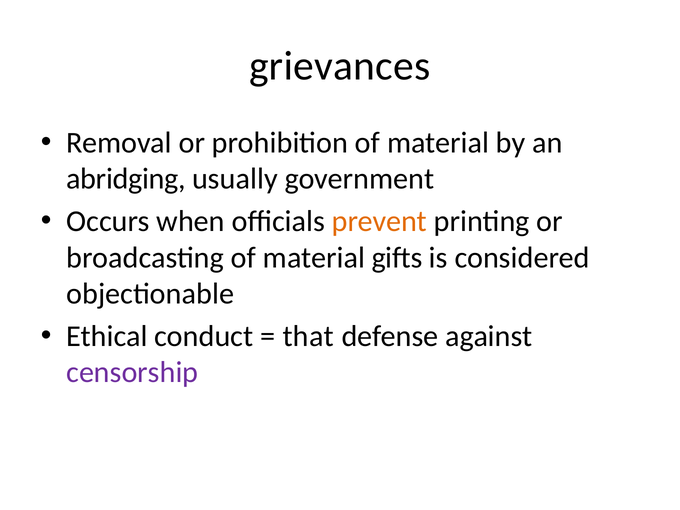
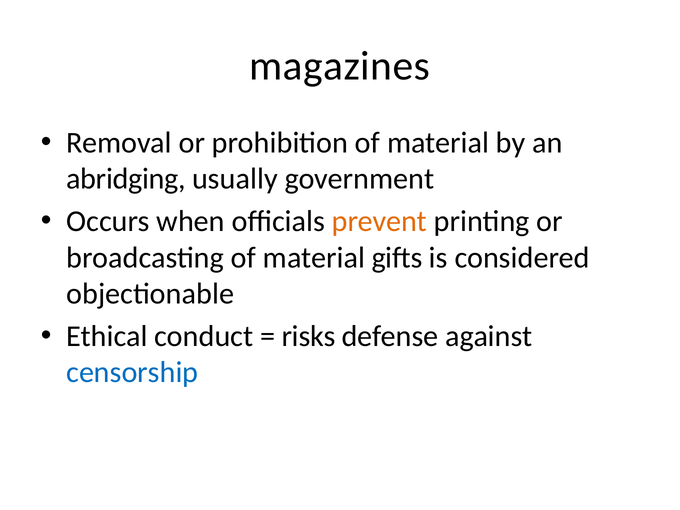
grievances: grievances -> magazines (340, 66)
that: that -> risks (309, 336)
censorship colour: purple -> blue (132, 372)
